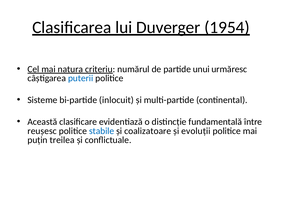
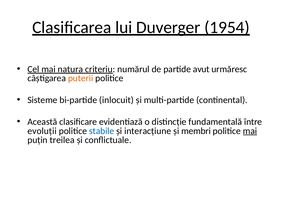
unui: unui -> avut (201, 69)
puterii colour: blue -> orange (81, 78)
reușesc: reușesc -> evoluții (42, 131)
coalizatoare: coalizatoare -> interacțiune (148, 131)
evoluții: evoluții -> membri (196, 131)
mai underline: none -> present (250, 131)
